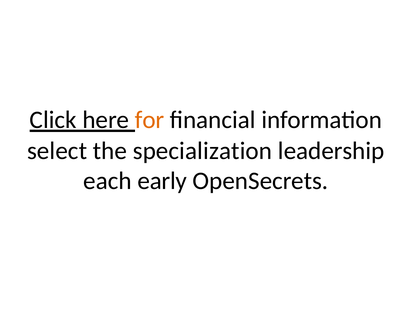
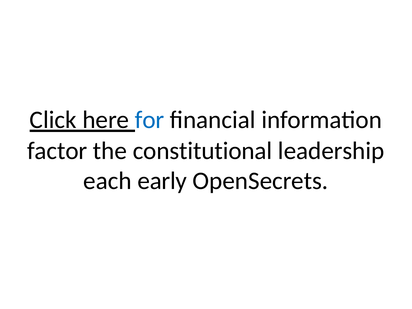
for colour: orange -> blue (150, 120)
select: select -> factor (57, 151)
specialization: specialization -> constitutional (203, 151)
